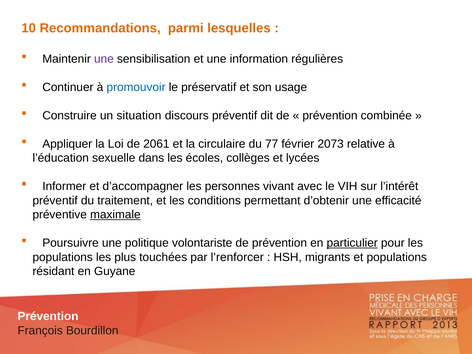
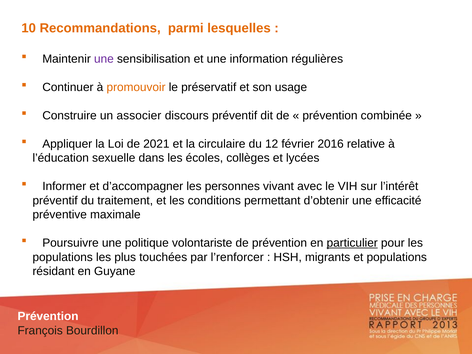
promouvoir colour: blue -> orange (136, 87)
situation: situation -> associer (139, 116)
2061: 2061 -> 2021 (156, 144)
77: 77 -> 12 (272, 144)
2073: 2073 -> 2016 (331, 144)
maximale underline: present -> none (115, 215)
